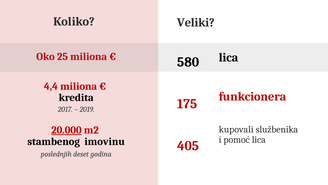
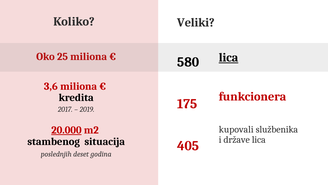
lica underline: none -> present (229, 57)
4,4: 4,4 -> 3,6 (51, 86)
pomoć: pomoć -> države (237, 139)
imovinu: imovinu -> situacija (105, 141)
